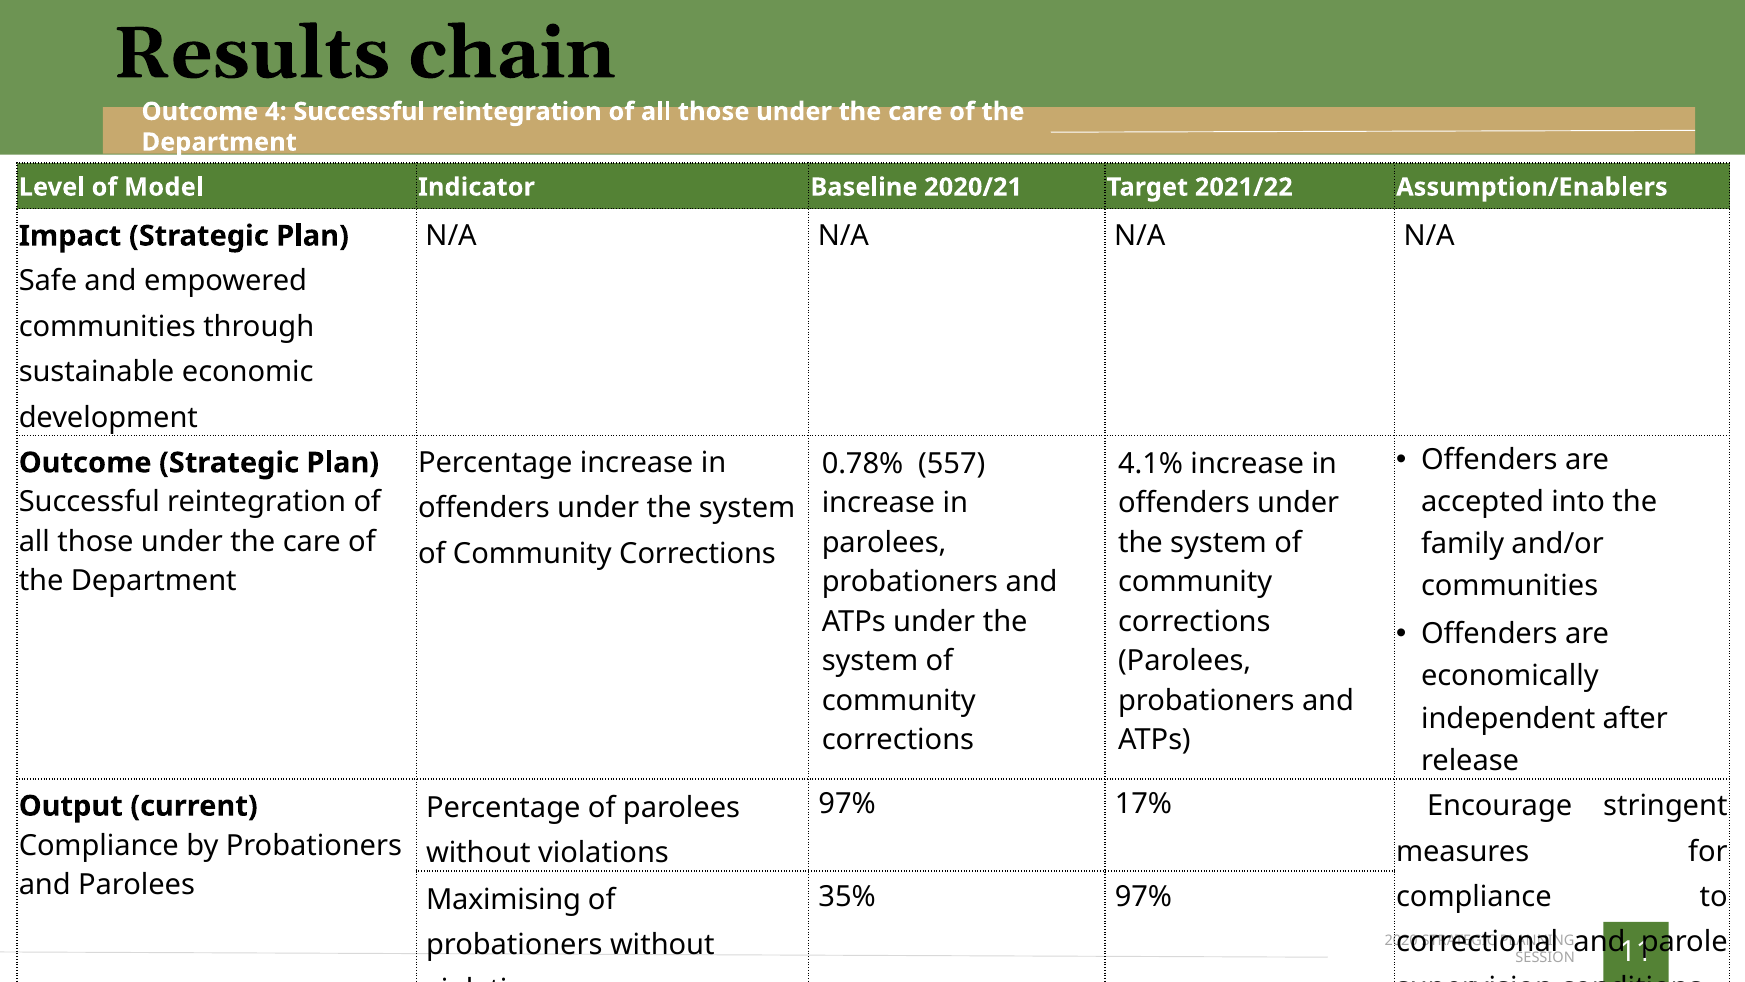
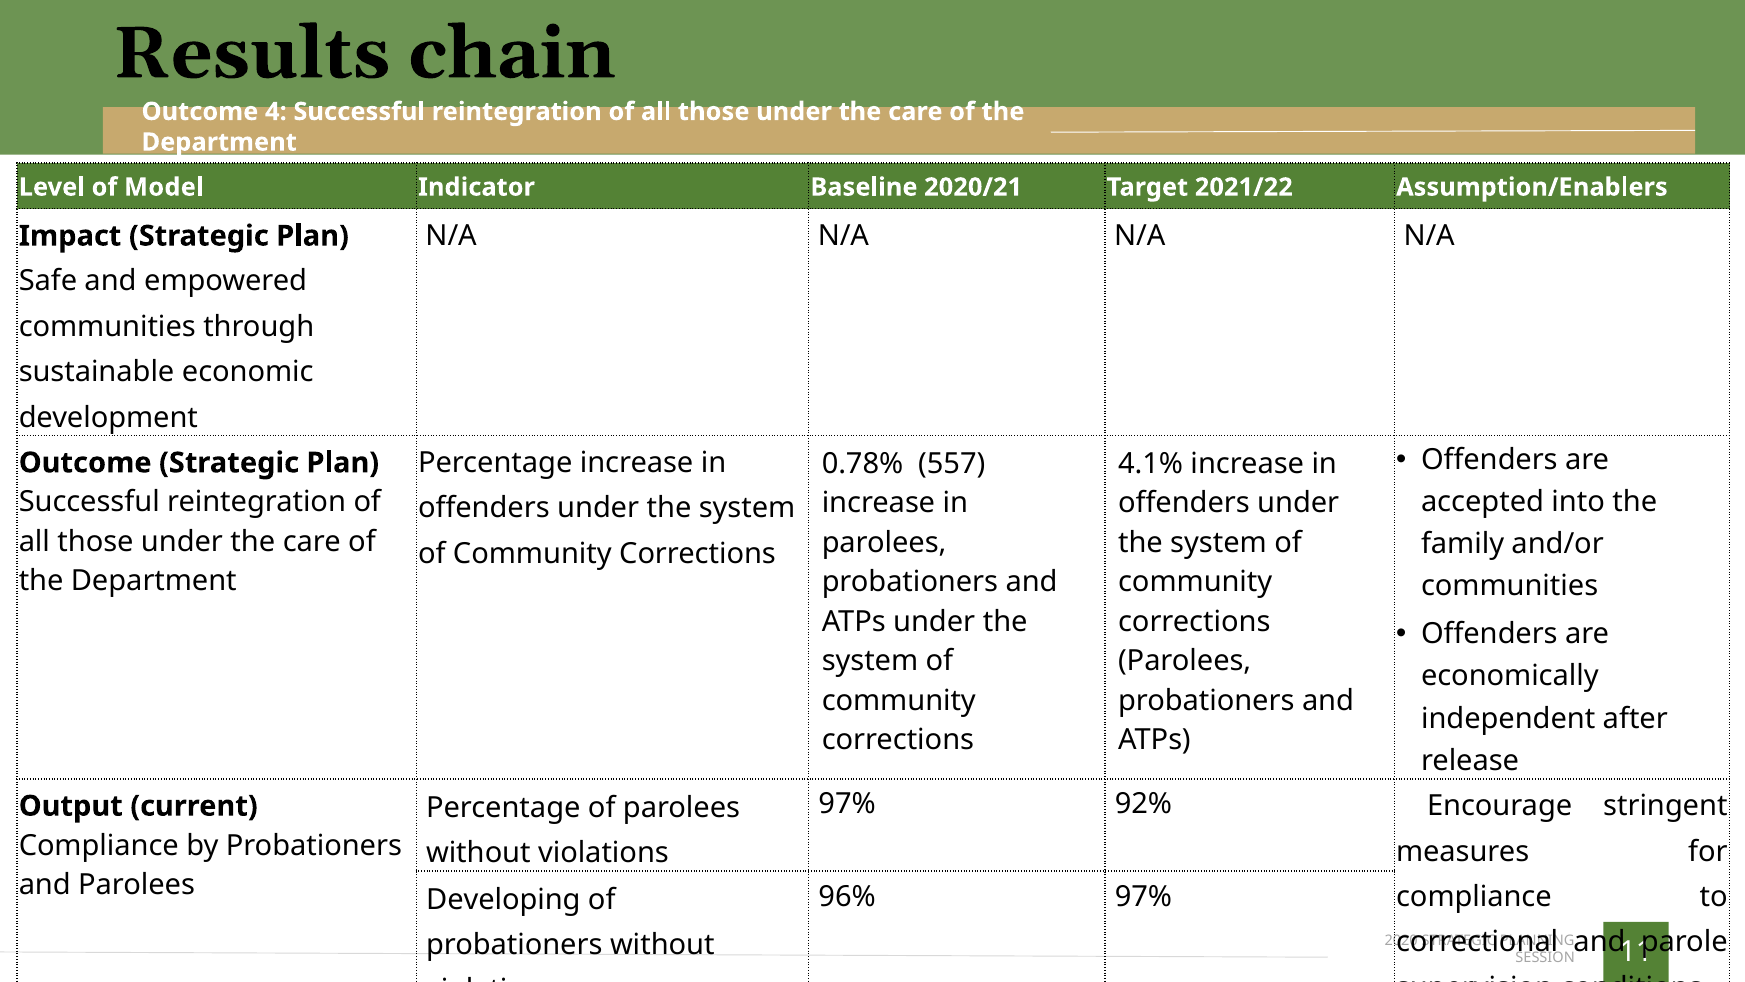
17%: 17% -> 92% (1143, 804)
35%: 35% -> 96% (847, 896)
Maximising: Maximising -> Developing (503, 899)
